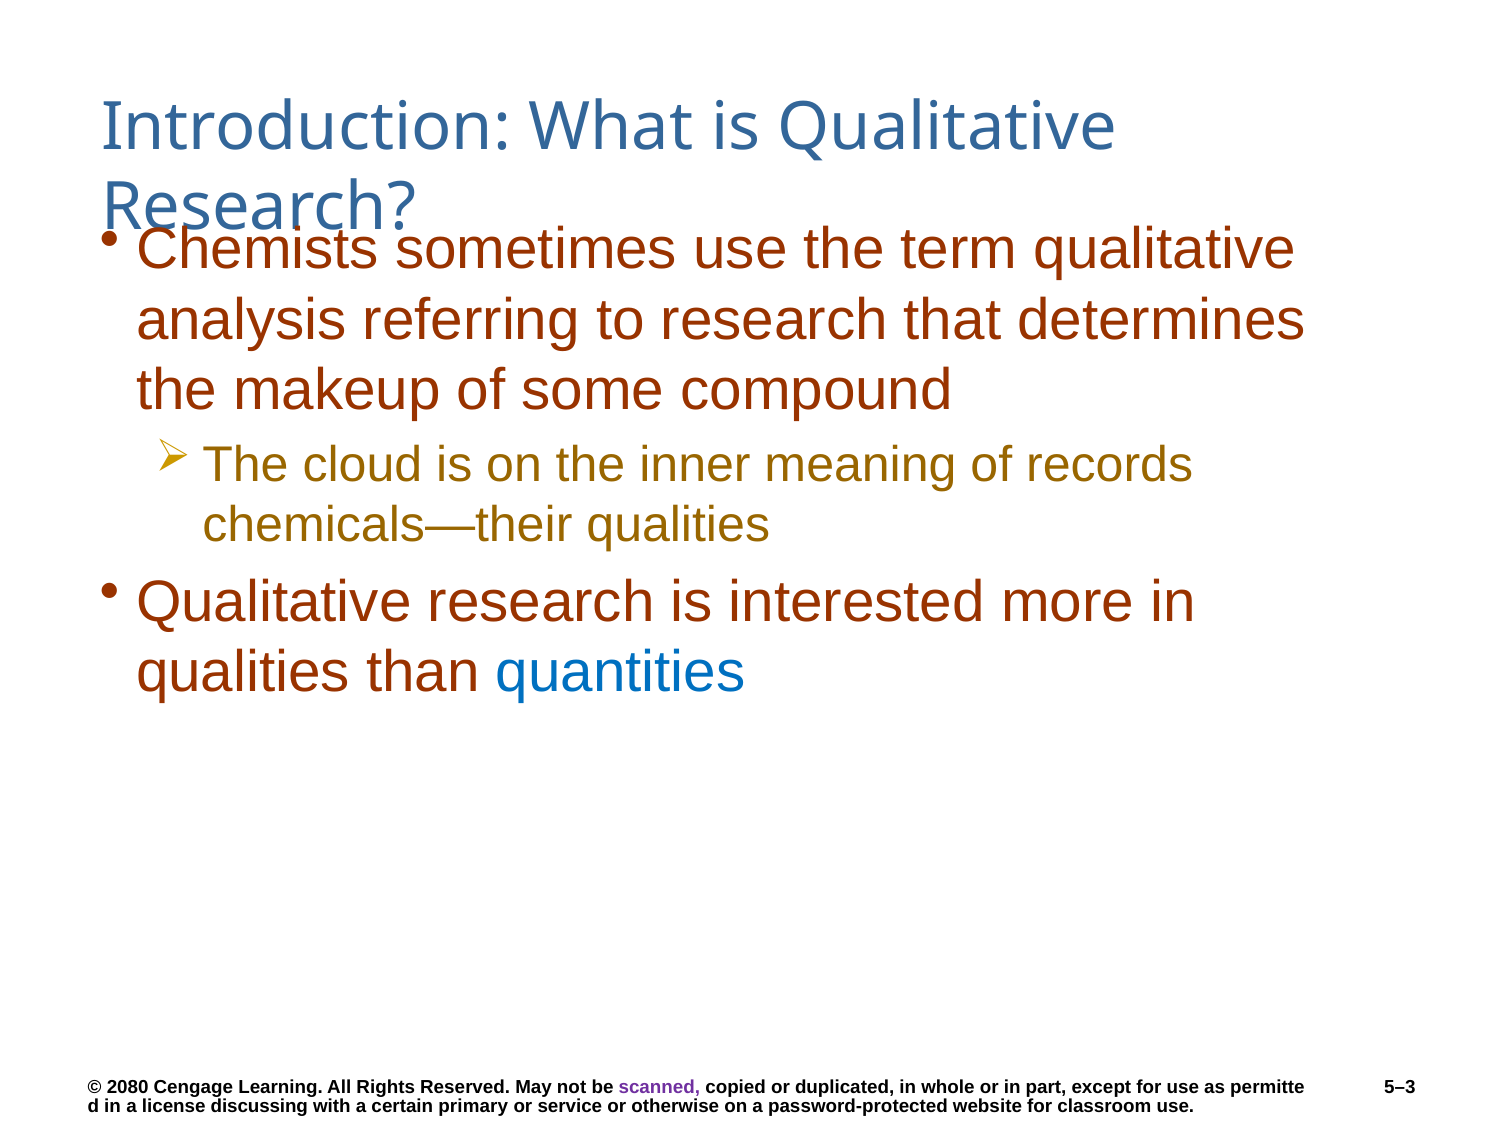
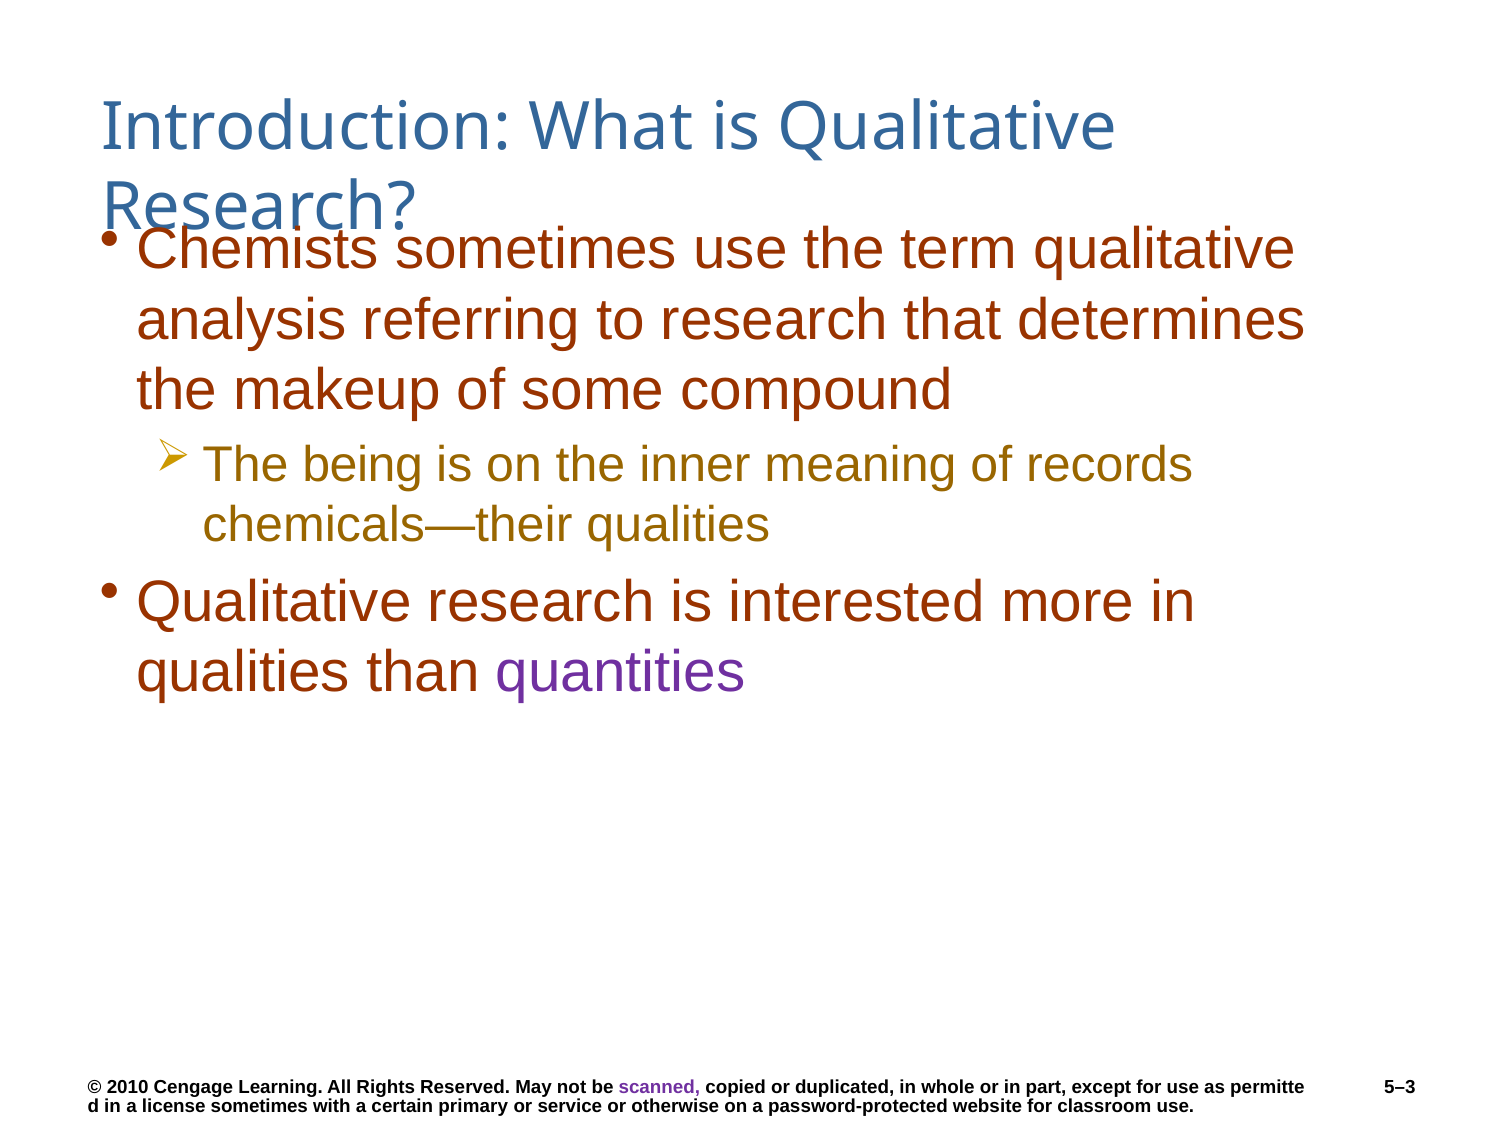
cloud: cloud -> being (363, 465)
quantities colour: blue -> purple (621, 672)
2080: 2080 -> 2010 (128, 1087)
license discussing: discussing -> sometimes (259, 1106)
